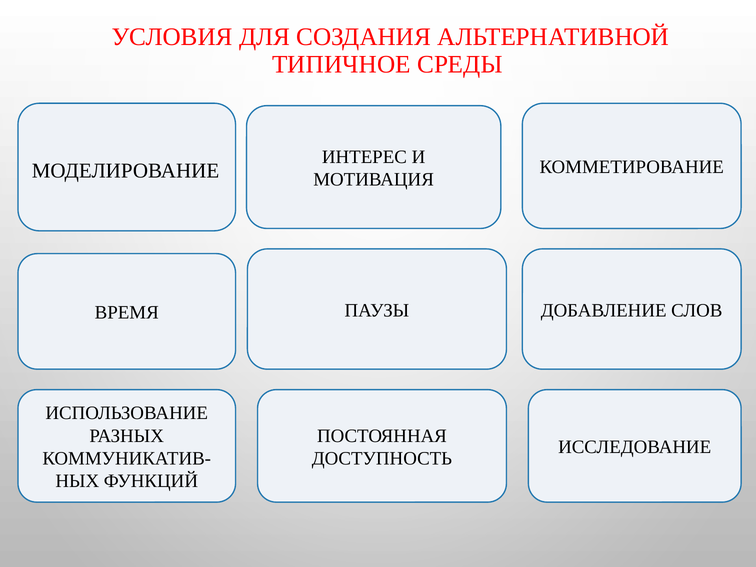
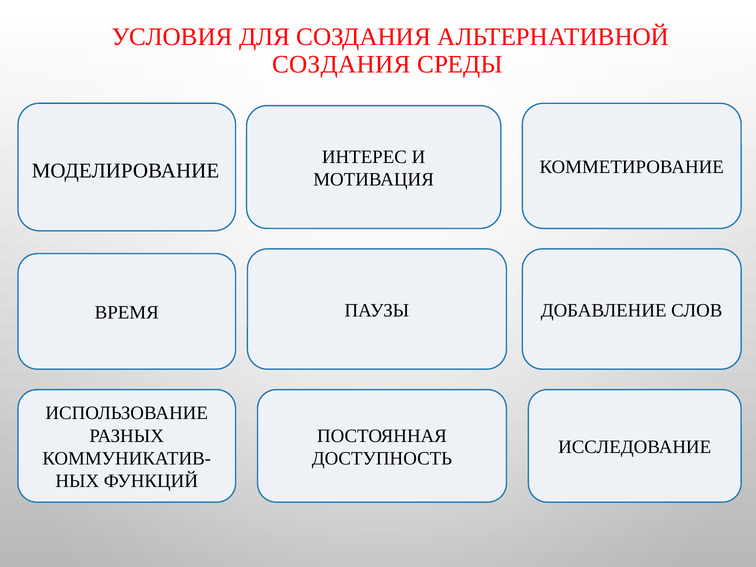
ТИПИЧНОЕ: ТИПИЧНОЕ -> СОЗДАНИЯ (341, 64)
